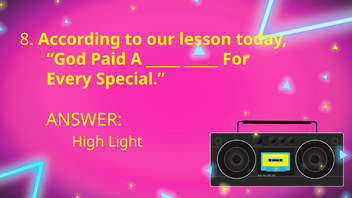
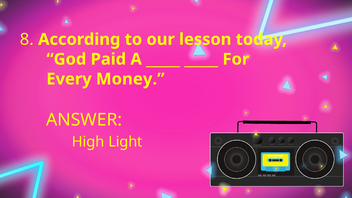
Special: Special -> Money (130, 79)
